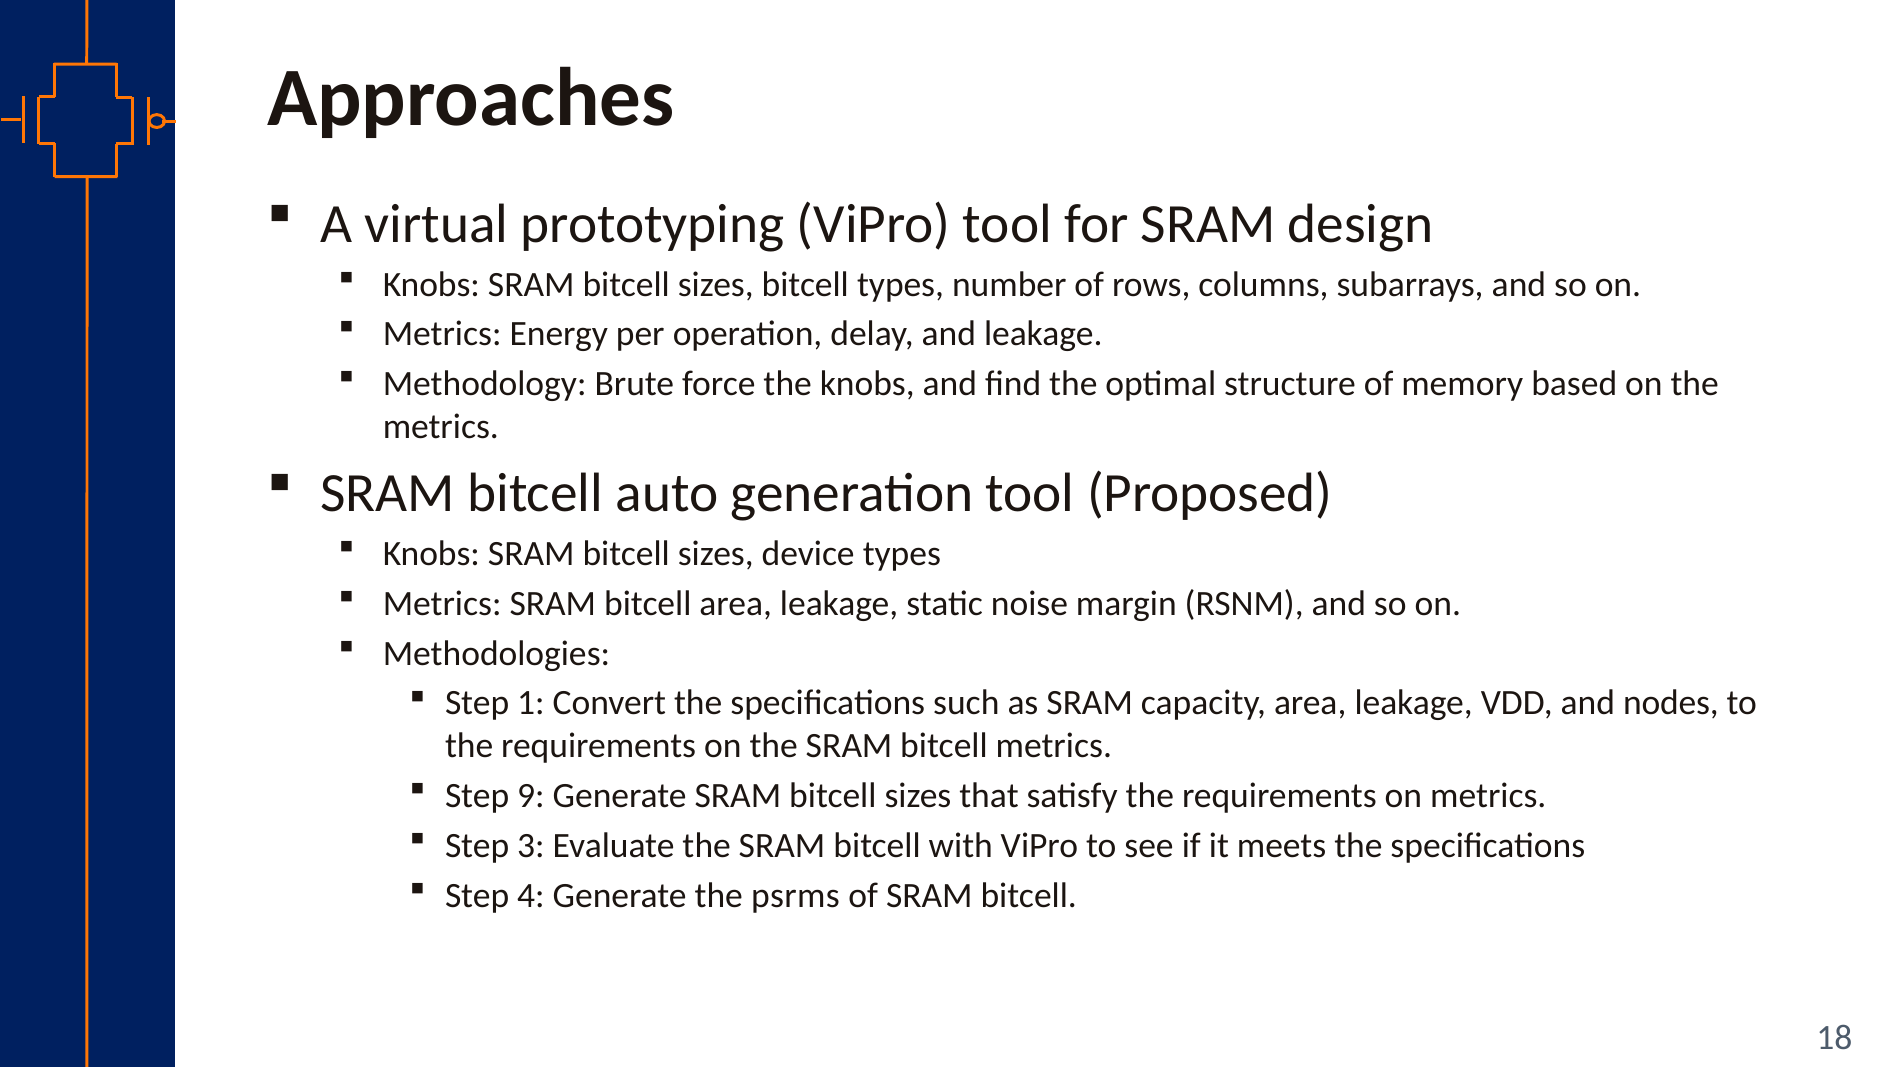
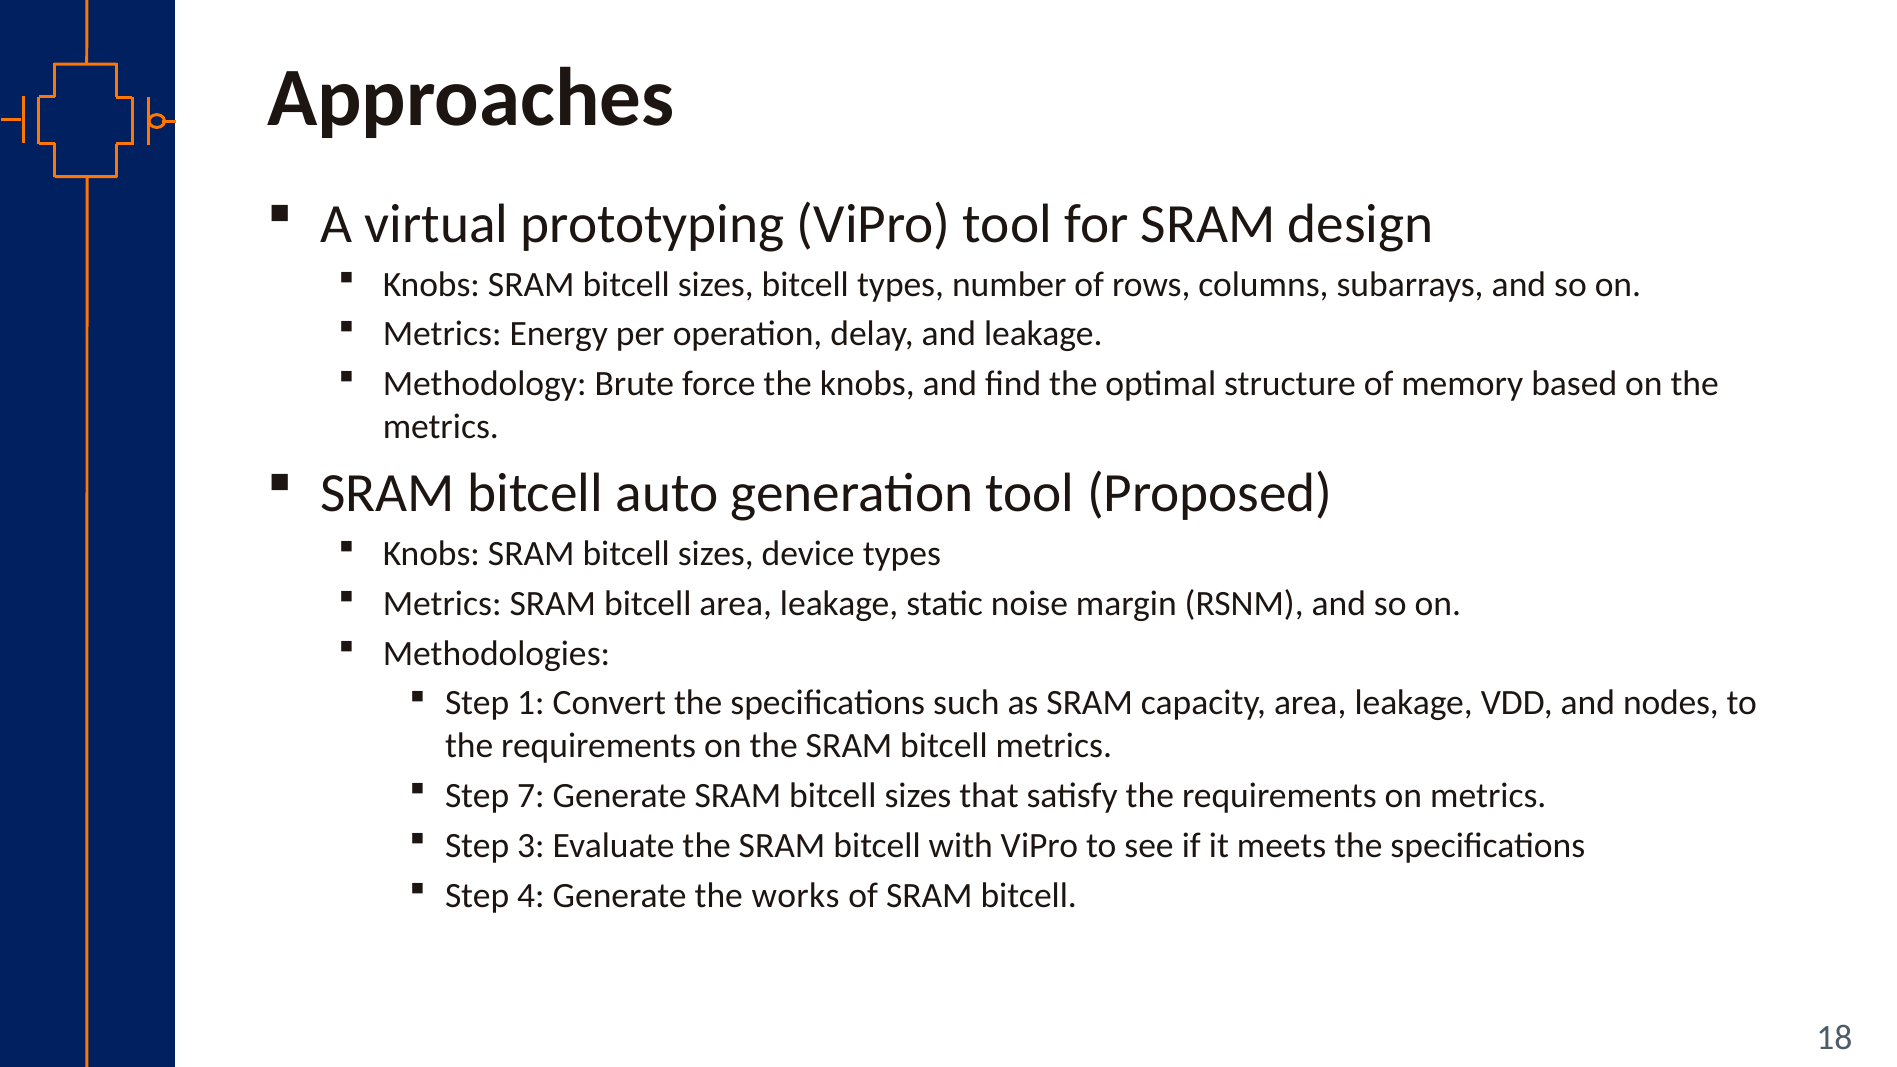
9: 9 -> 7 (531, 796)
psrms: psrms -> works (796, 895)
